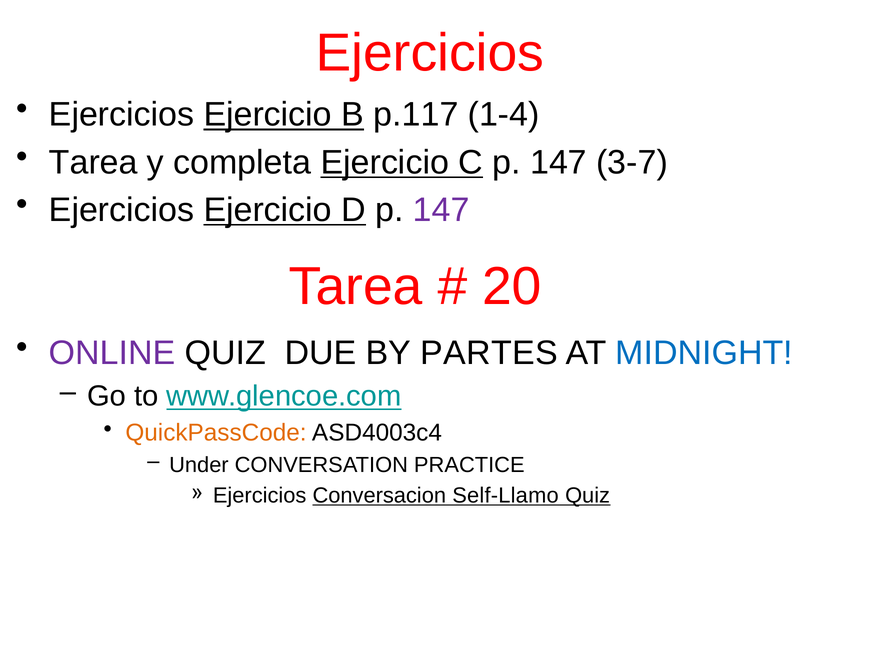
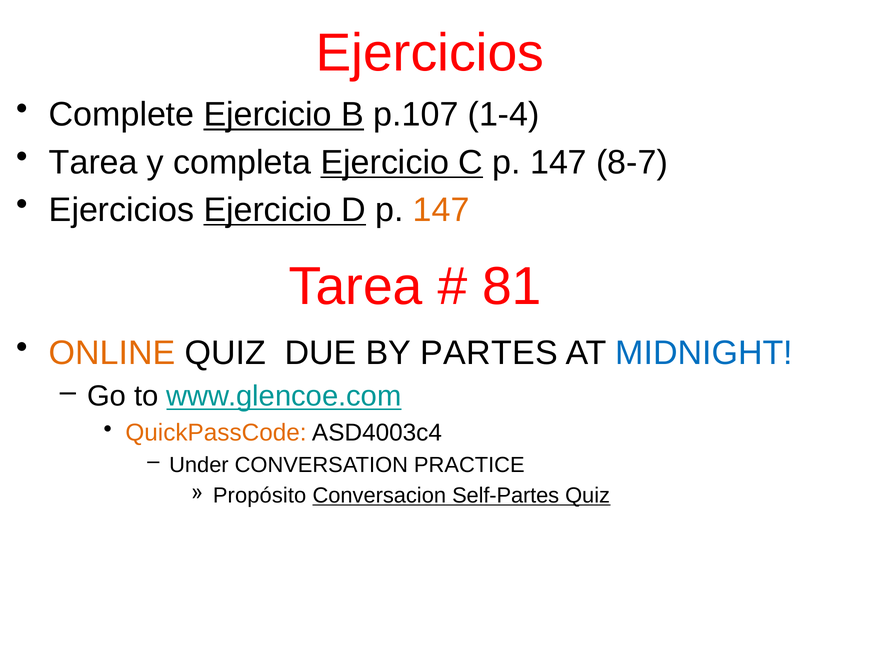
Ejercicios: Ejercicios -> Complete (122, 115)
p.117: p.117 -> p.107 (416, 115)
3-7: 3-7 -> 8-7 (632, 162)
147 colour: purple -> orange (441, 210)
20: 20 -> 81 (512, 287)
ONLINE colour: purple -> orange (112, 353)
Ejercicios: Ejercicios -> Propósito (260, 496)
Self-Llamo: Self-Llamo -> Self-Partes (506, 496)
